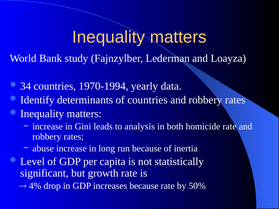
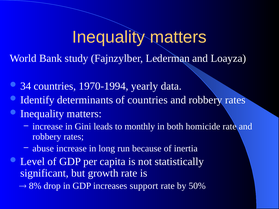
analysis: analysis -> monthly (140, 127)
4%: 4% -> 8% (35, 186)
increases because: because -> support (144, 186)
